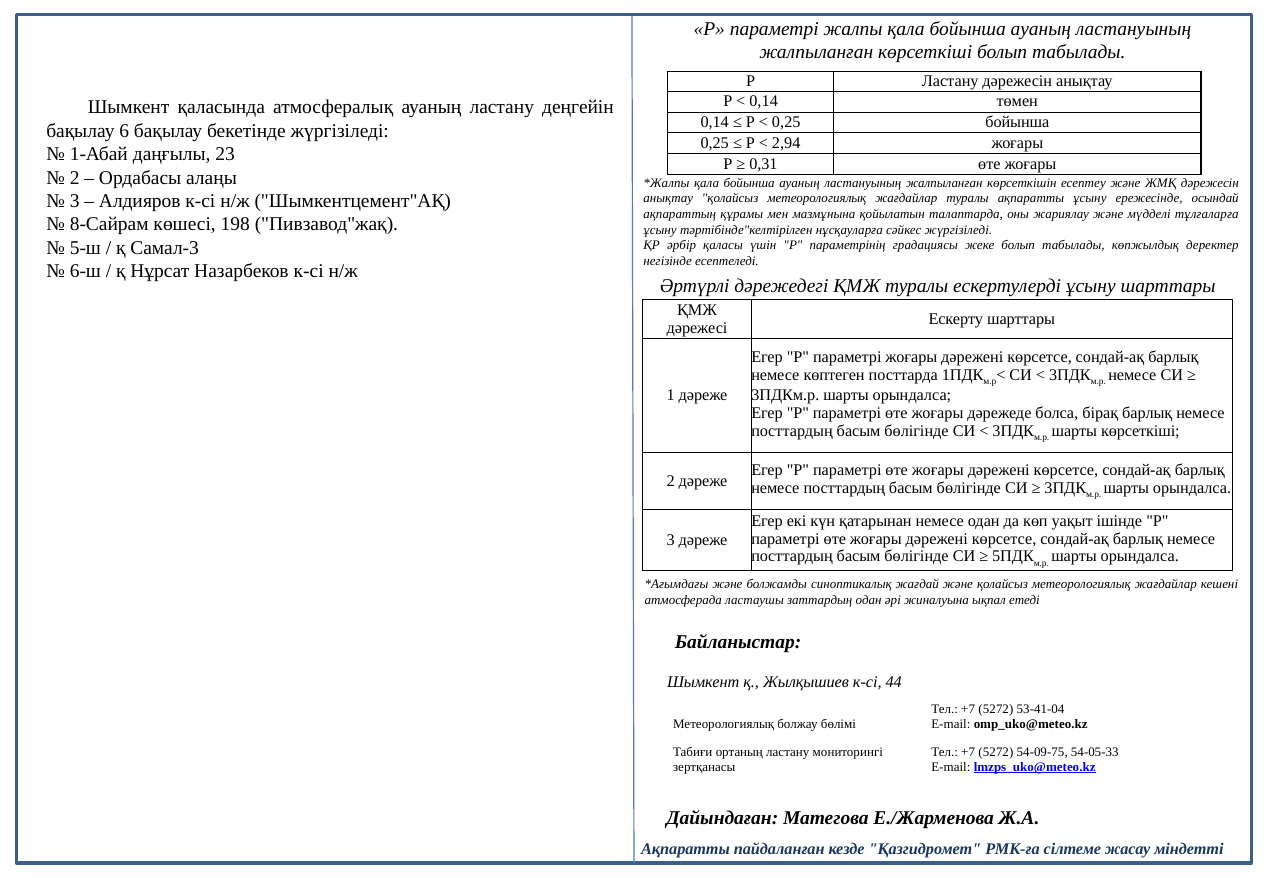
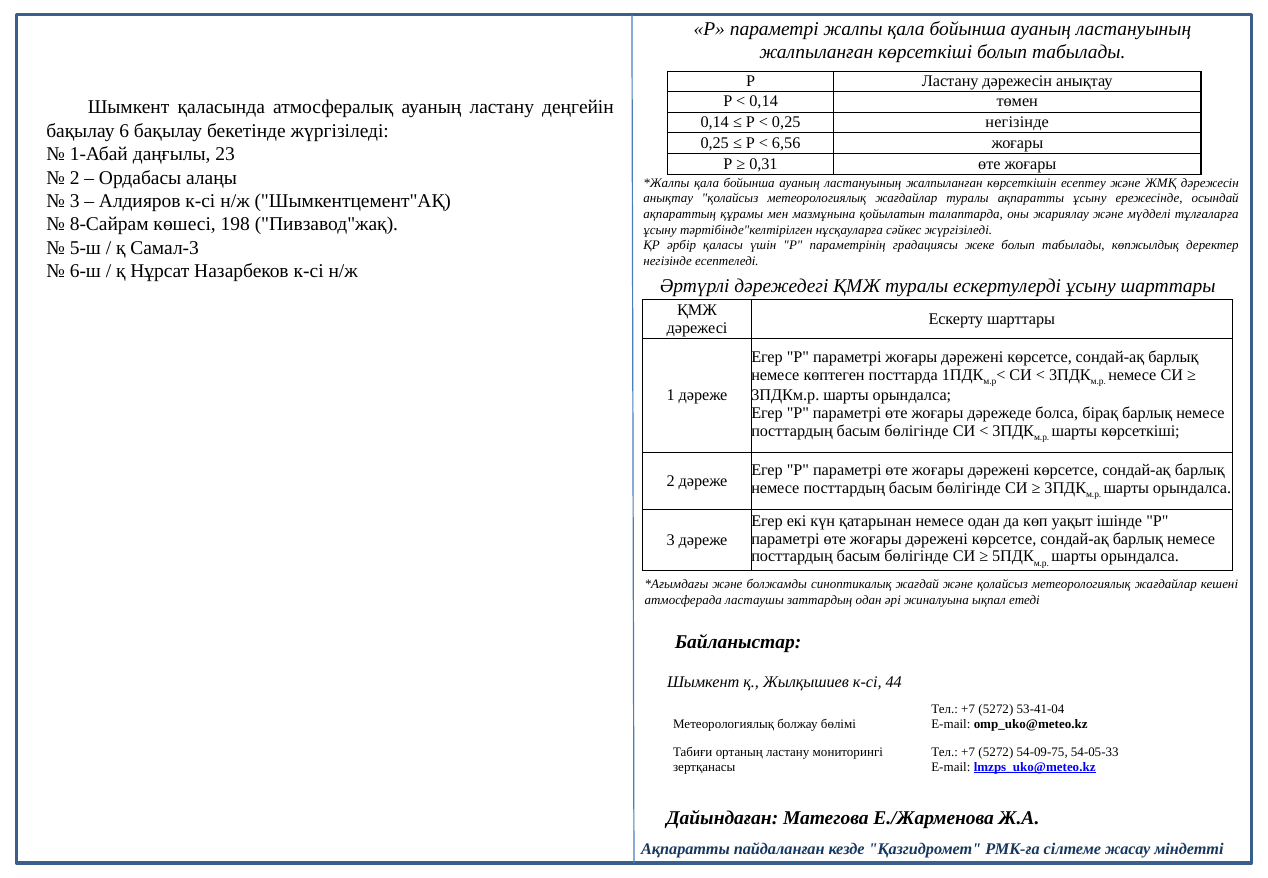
0,25 бойынша: бойынша -> негізінде (1017, 122)
2,94: 2,94 -> 6,56 (786, 143)
